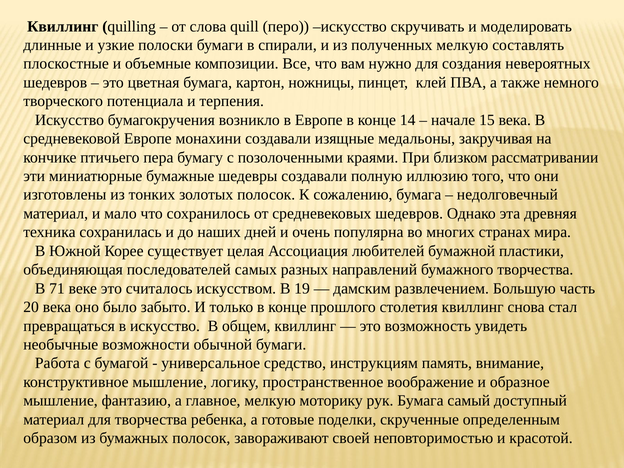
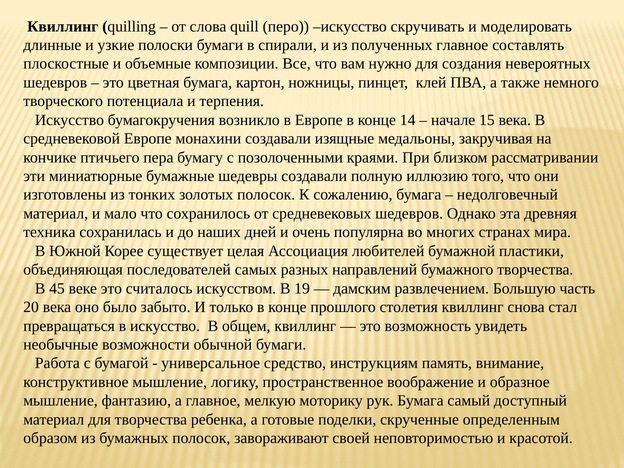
полученных мелкую: мелкую -> главное (462, 45)
71: 71 -> 45 (57, 288)
